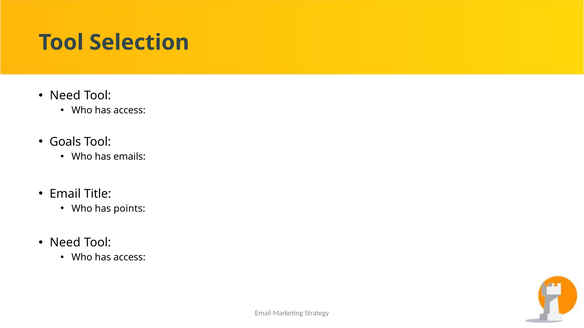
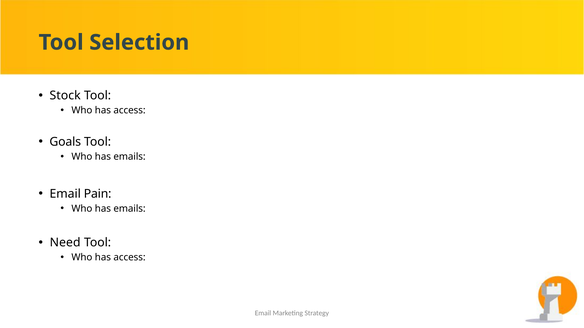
Need: Need -> Stock (65, 96)
Title: Title -> Pain (98, 194)
points: points -> emails (130, 209)
